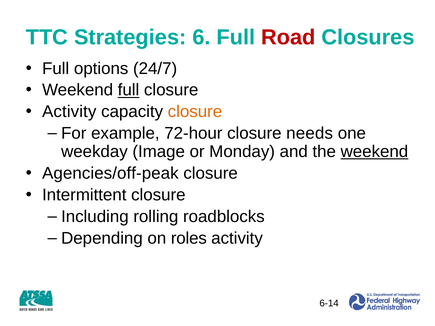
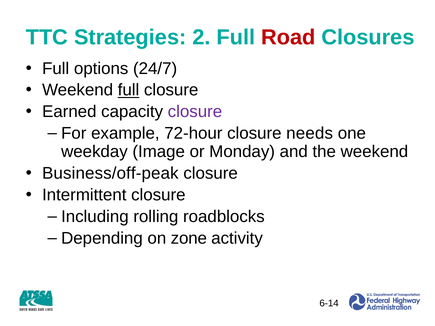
6: 6 -> 2 (201, 37)
Activity: Activity -> Earned (69, 112)
closure colour: orange -> purple (195, 112)
weekend underline: present -> none (374, 152)
Agencies/off-peak: Agencies/off-peak -> Business/off-peak (110, 173)
roles: roles -> zone (189, 238)
